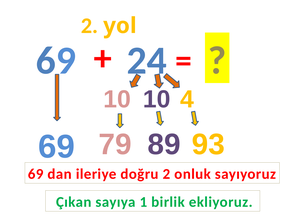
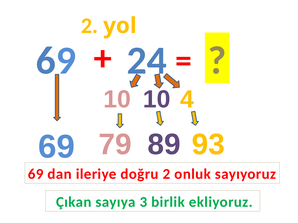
1: 1 -> 3 (143, 202)
